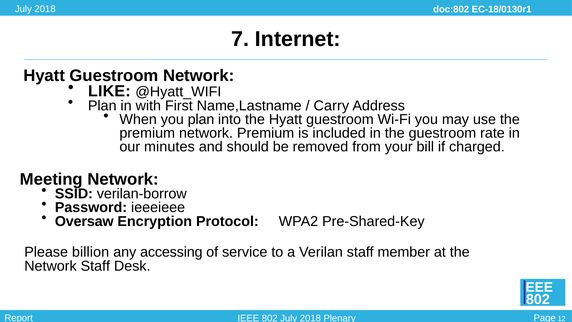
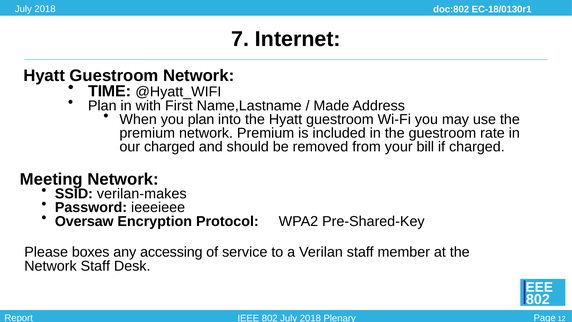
LIKE: LIKE -> TIME (110, 91)
Carry: Carry -> Made (331, 106)
our minutes: minutes -> charged (170, 147)
verilan-borrow: verilan-borrow -> verilan-makes (142, 194)
billion: billion -> boxes (91, 252)
